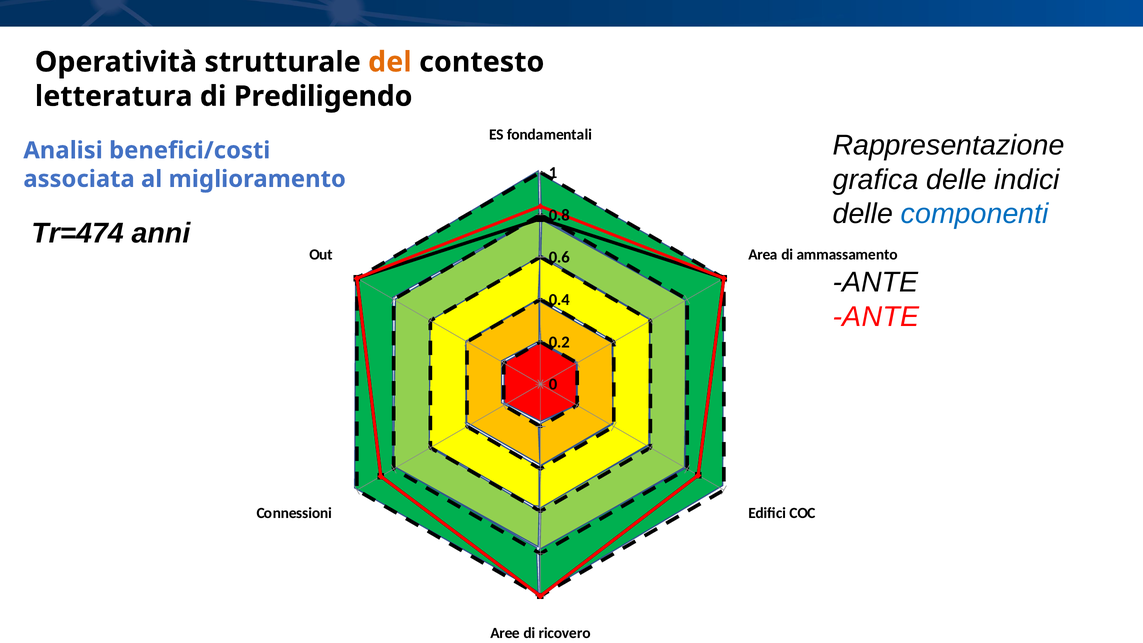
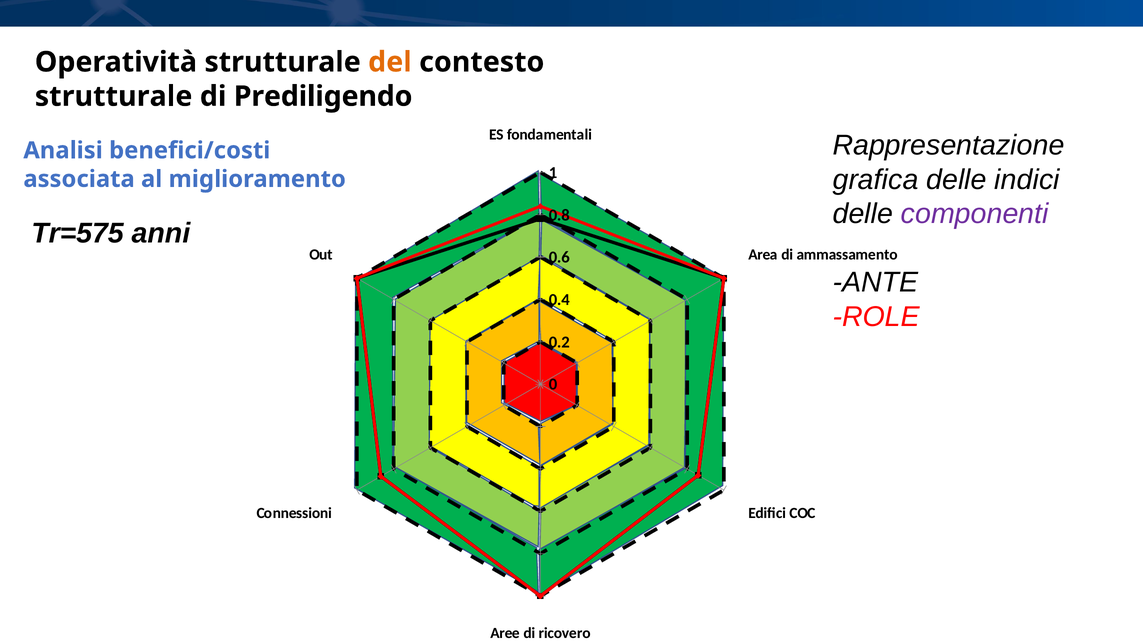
letteratura: letteratura -> strutturale (114, 96)
componenti colour: blue -> purple (975, 214)
Tr=474: Tr=474 -> Tr=575 (77, 233)
ANTE: ANTE -> ROLE (876, 317)
